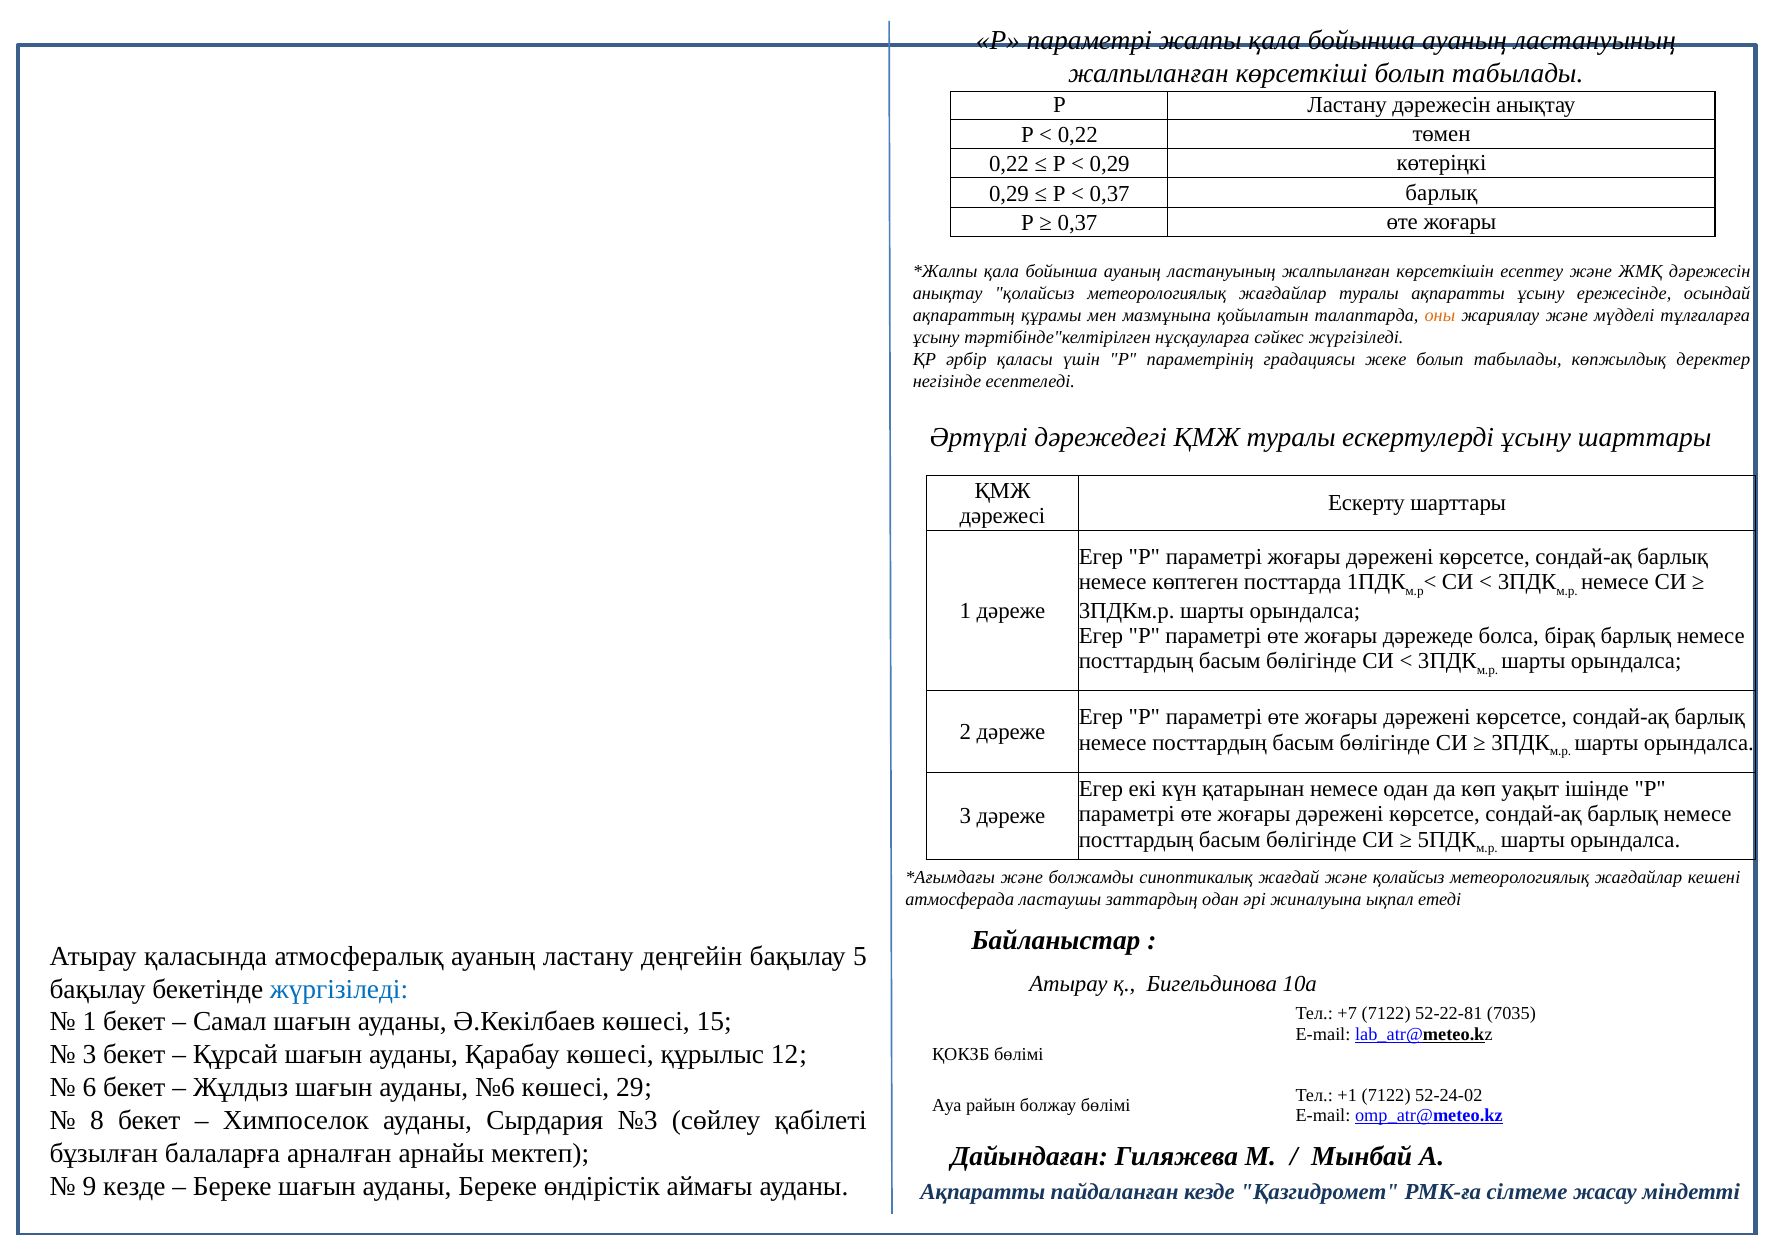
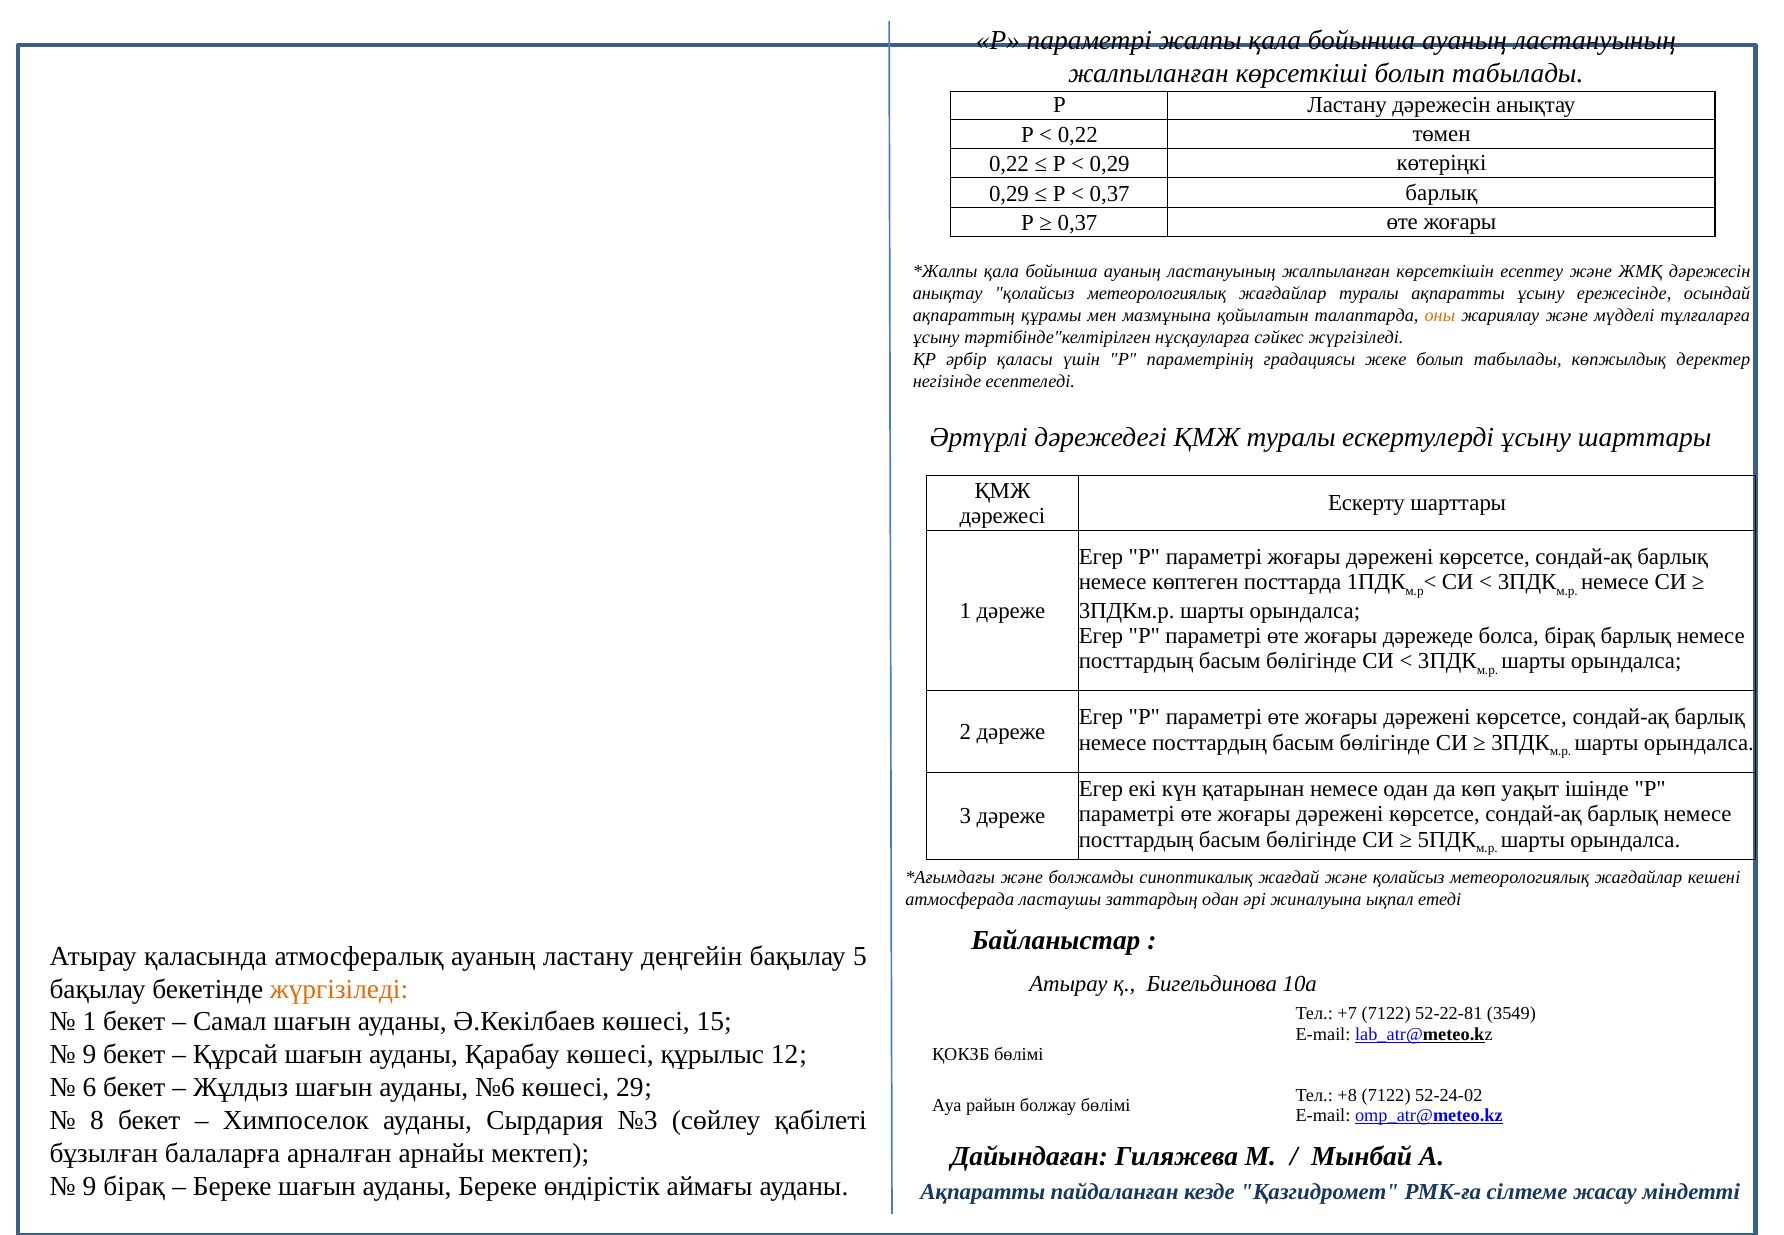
жүргізіледі colour: blue -> orange (339, 989)
7035: 7035 -> 3549 (1511, 1014)
3: 3 -> 9 (89, 1055)
+1: +1 -> +8 (1347, 1095)
9 кезде: кезде -> бірақ (134, 1187)
